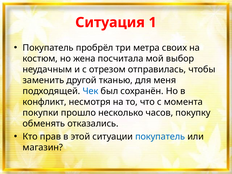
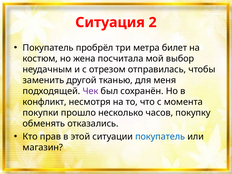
1: 1 -> 2 (153, 22)
своих: своих -> билет (174, 48)
Чек colour: blue -> purple (90, 91)
